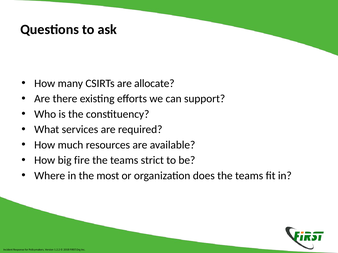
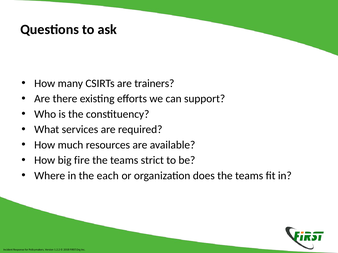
allocate: allocate -> trainers (154, 84)
most: most -> each (108, 176)
